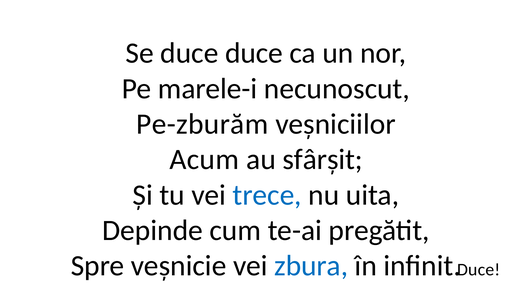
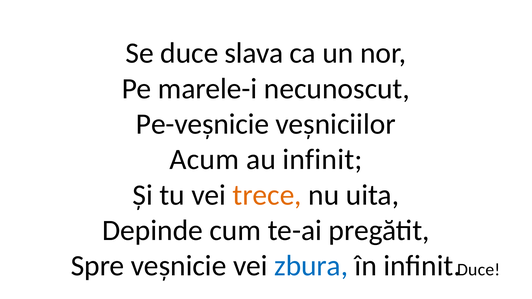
duce duce: duce -> slava (254, 53)
Pe-zburăm: Pe-zburăm -> Pe-veșnicie (203, 124)
au sfârșit: sfârșit -> infinit (322, 160)
trece colour: blue -> orange (267, 195)
